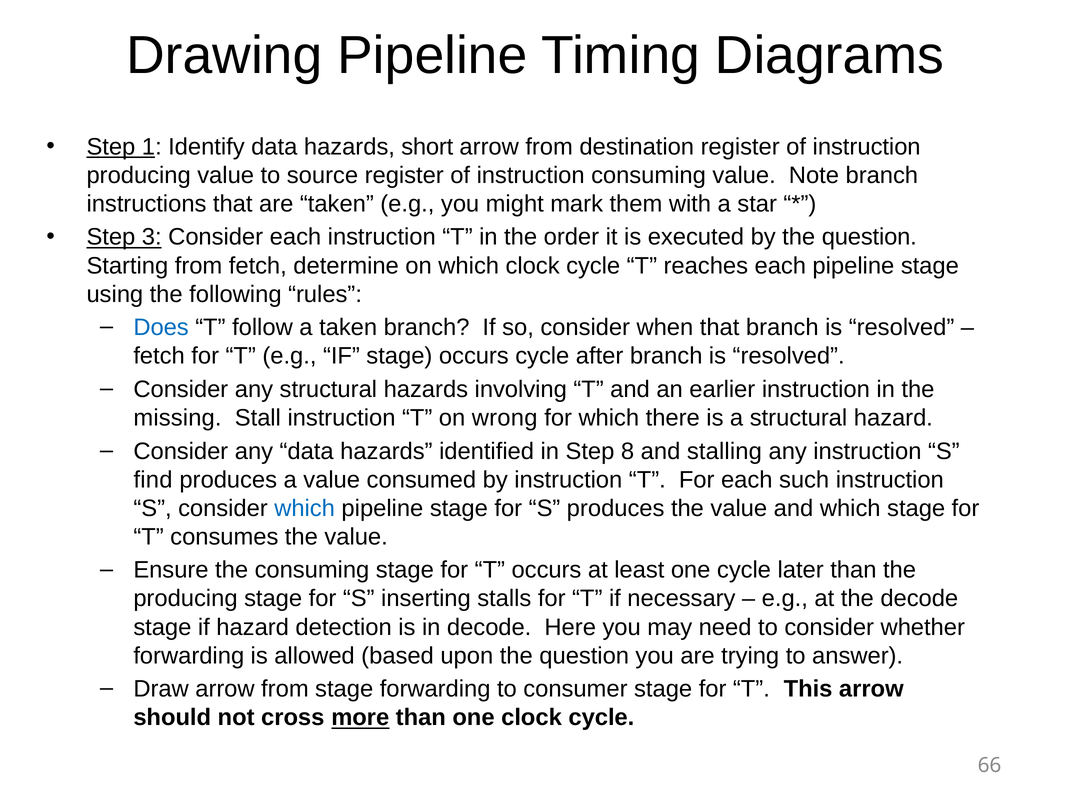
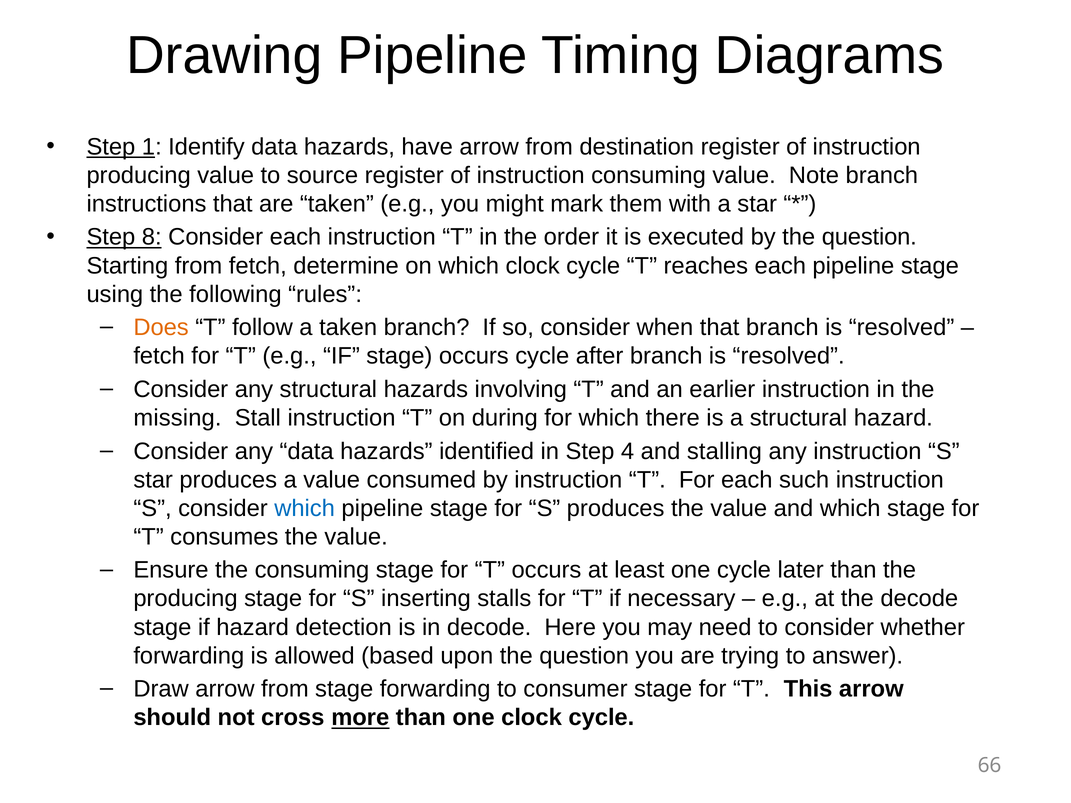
short: short -> have (427, 147)
3: 3 -> 8 (152, 237)
Does colour: blue -> orange (161, 328)
wrong: wrong -> during (505, 418)
8: 8 -> 4 (628, 451)
find: find -> star (153, 480)
